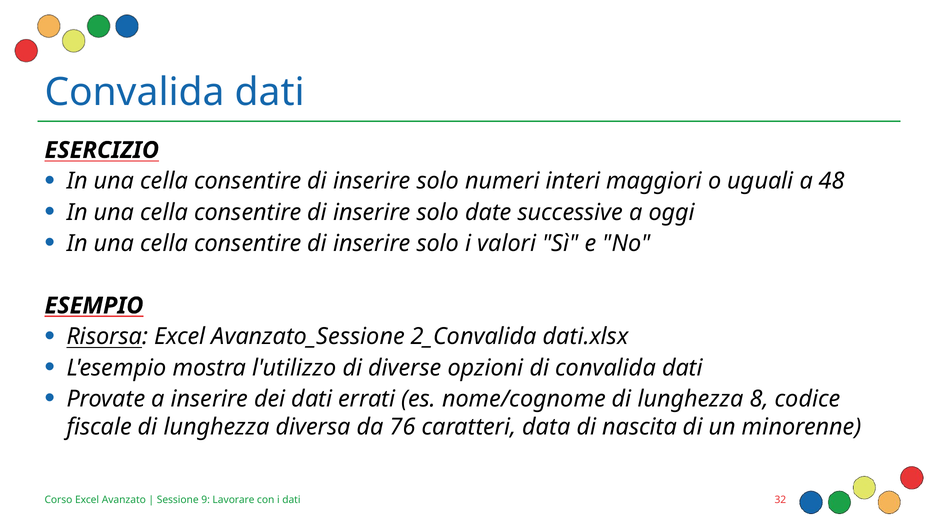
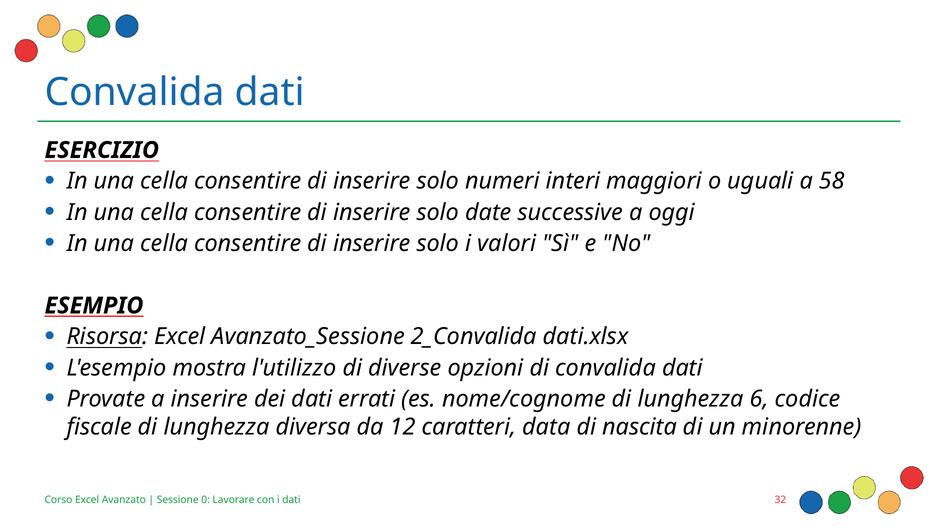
48: 48 -> 58 (832, 181)
8: 8 -> 6 (759, 399)
76: 76 -> 12 (403, 427)
9: 9 -> 0 (206, 500)
